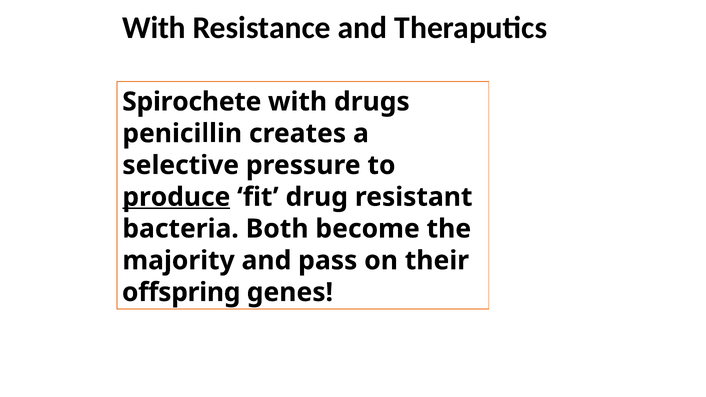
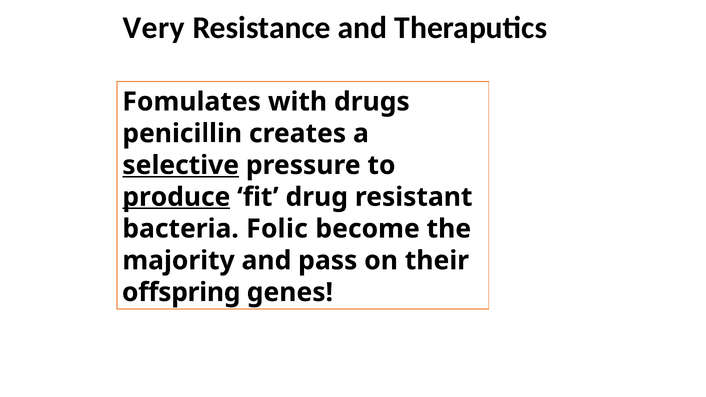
With: With -> Very (154, 28)
Spirochete: Spirochete -> Fomulates (192, 102)
selective underline: none -> present (181, 165)
Both: Both -> Folic (277, 229)
